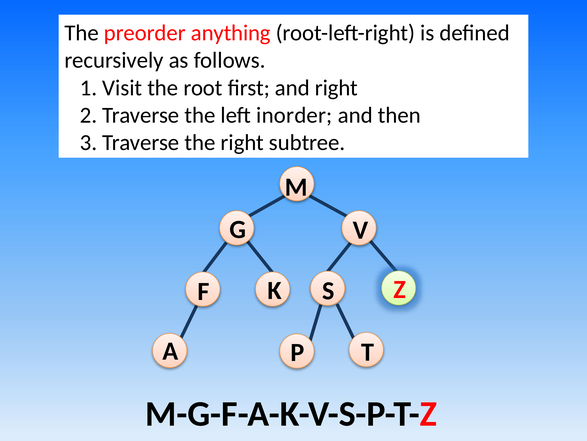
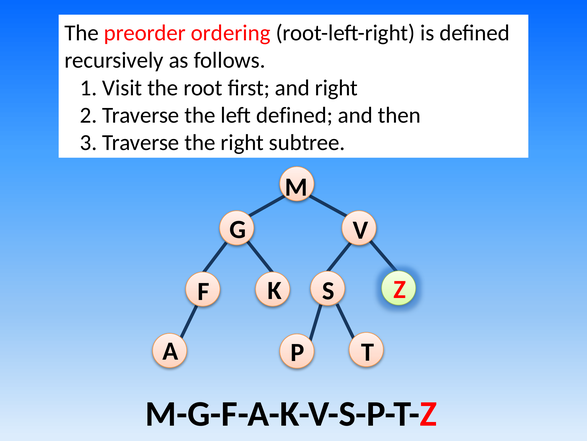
anything: anything -> ordering (231, 33)
left inorder: inorder -> defined (294, 115)
